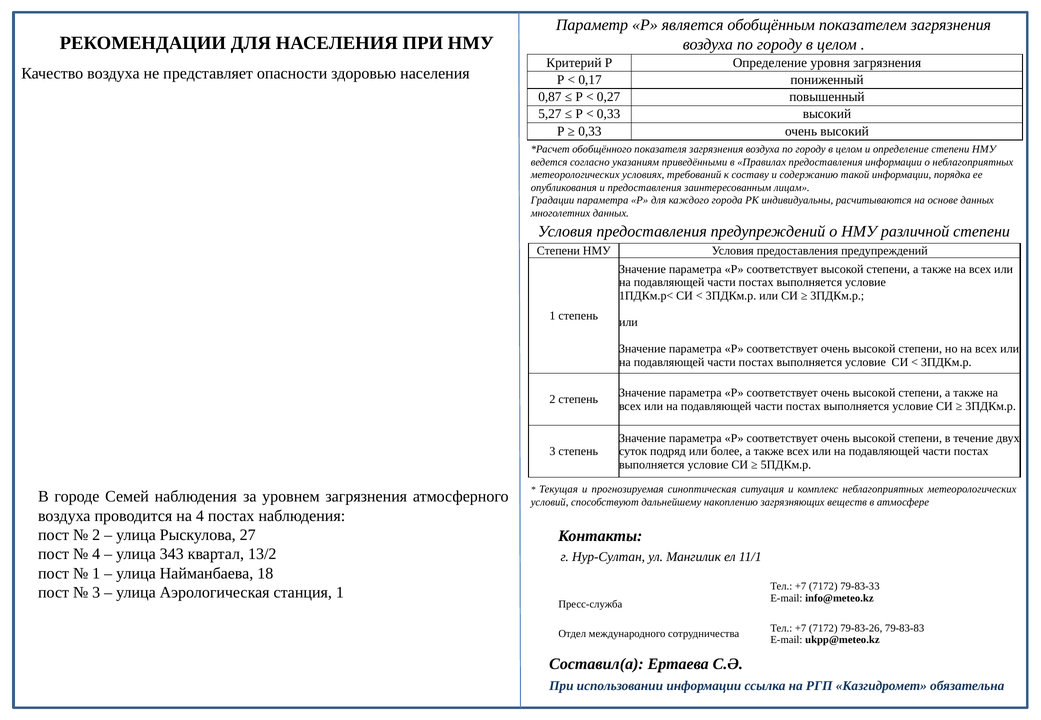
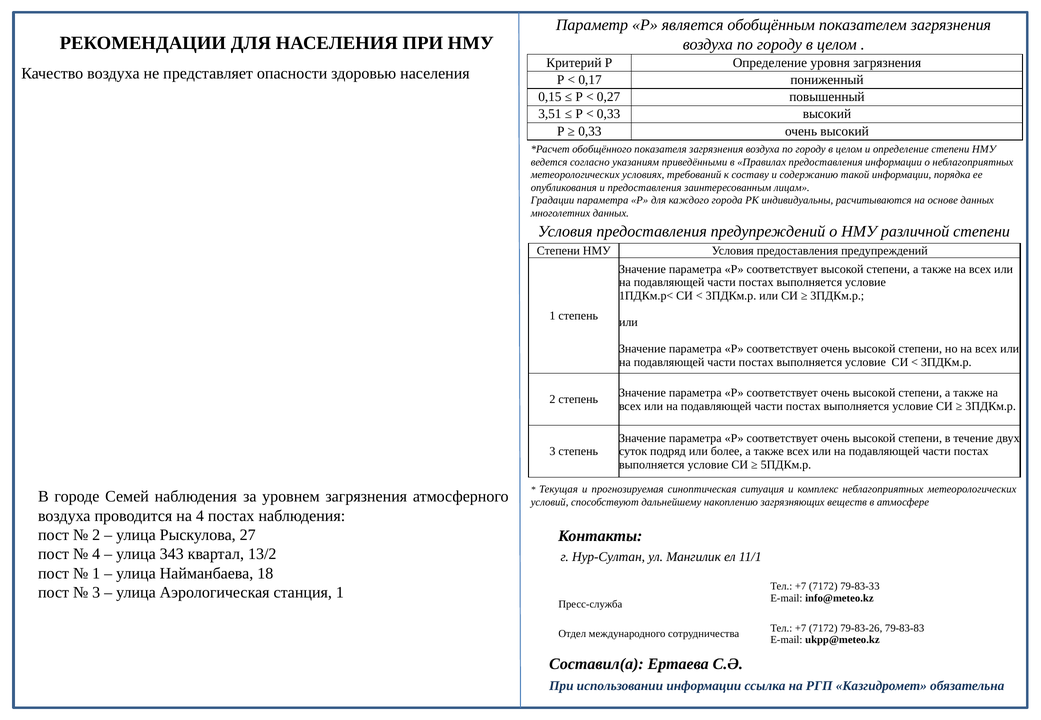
0,87: 0,87 -> 0,15 (550, 97)
5,27: 5,27 -> 3,51 (550, 114)
